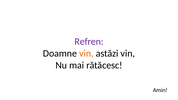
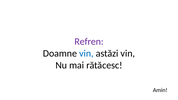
vin colour: orange -> blue (86, 53)
